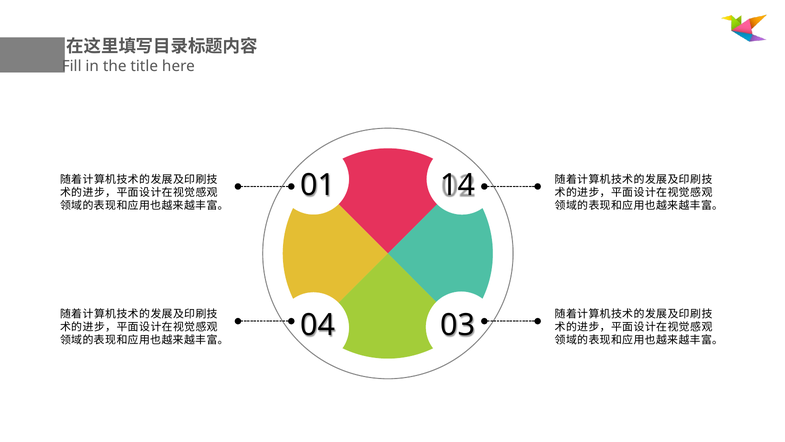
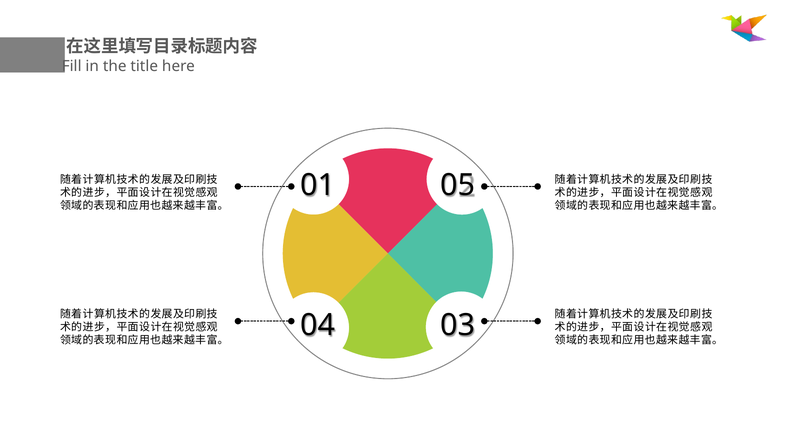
14: 14 -> 05 (458, 185)
